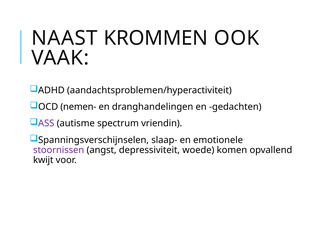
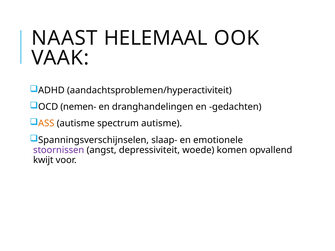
KROMMEN: KROMMEN -> HELEMAAL (156, 38)
ASS colour: purple -> orange (46, 124)
spectrum vriendin: vriendin -> autisme (162, 124)
